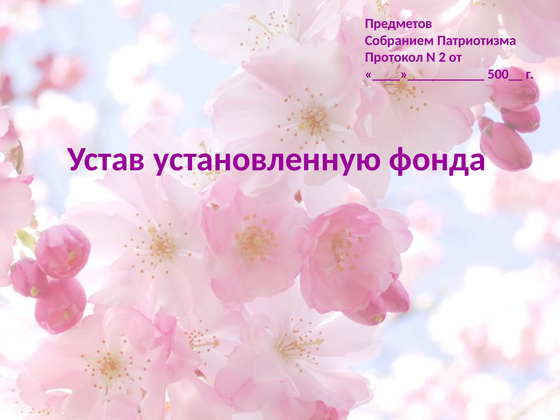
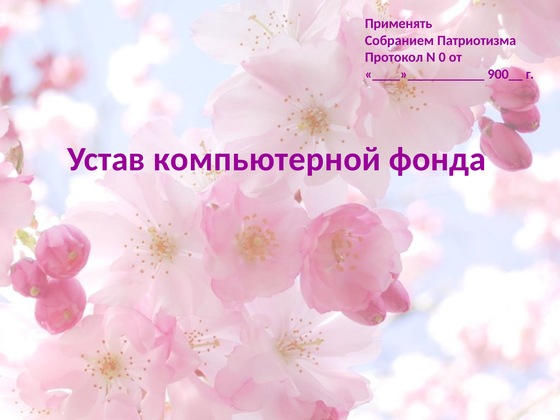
Предметов: Предметов -> Применять (399, 24)
2: 2 -> 0 (442, 57)
500__: 500__ -> 900__ (505, 74)
установленную: установленную -> компьютерной (267, 159)
